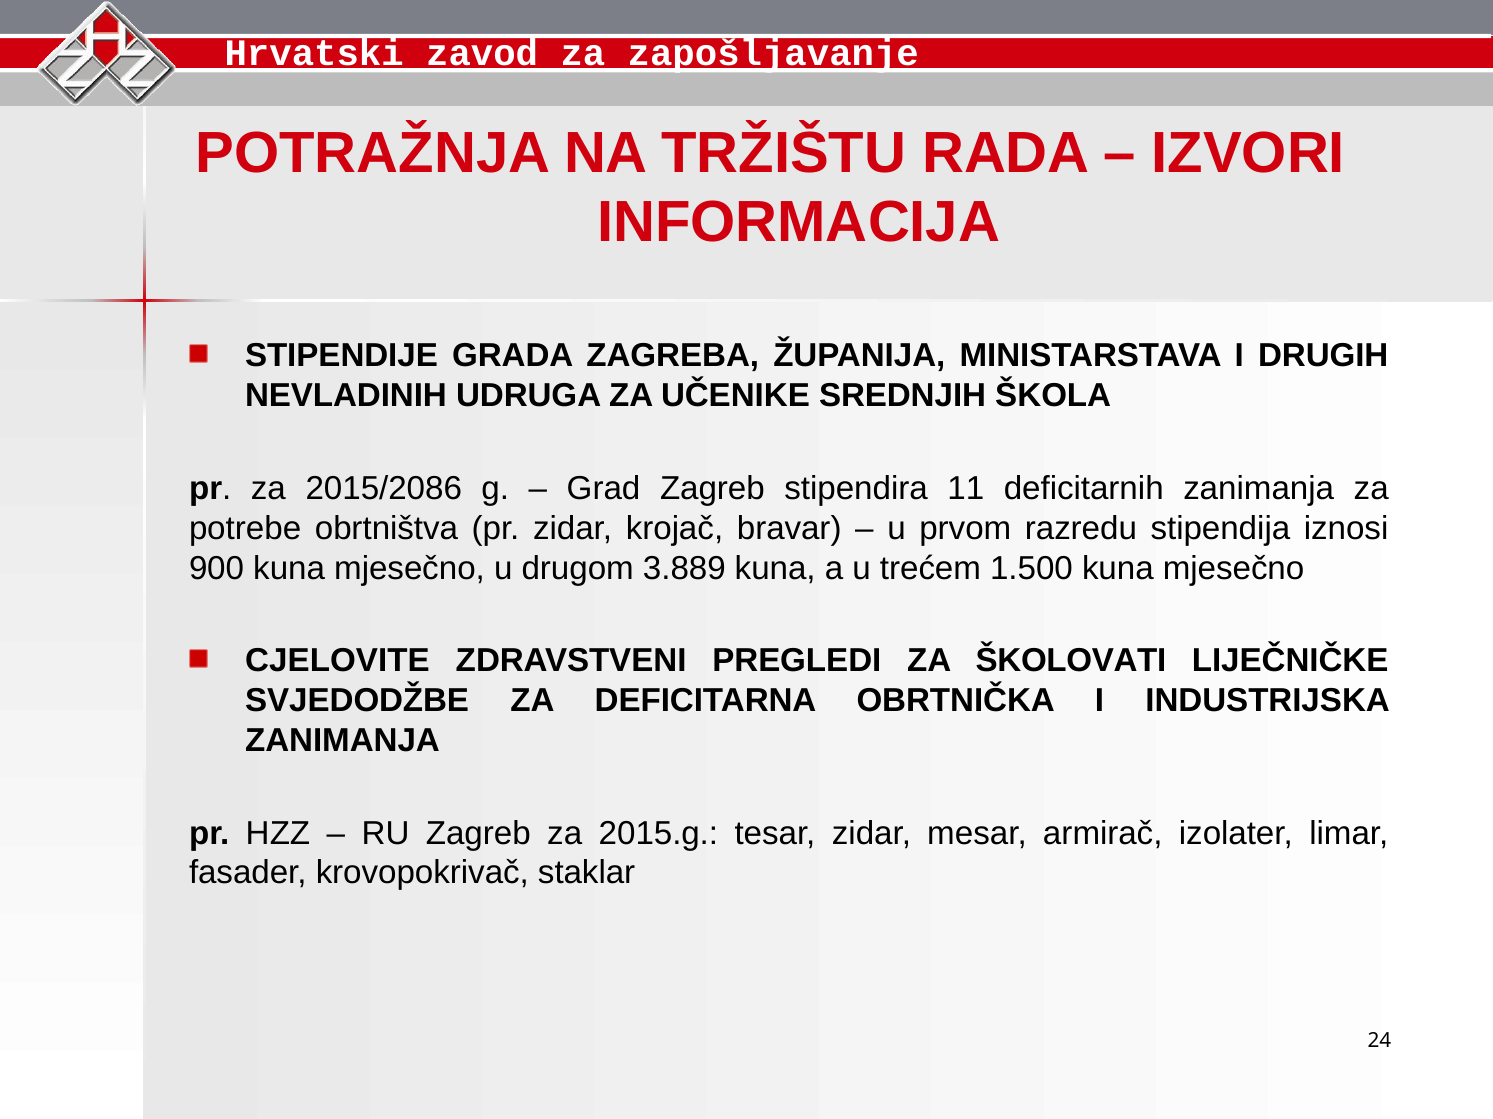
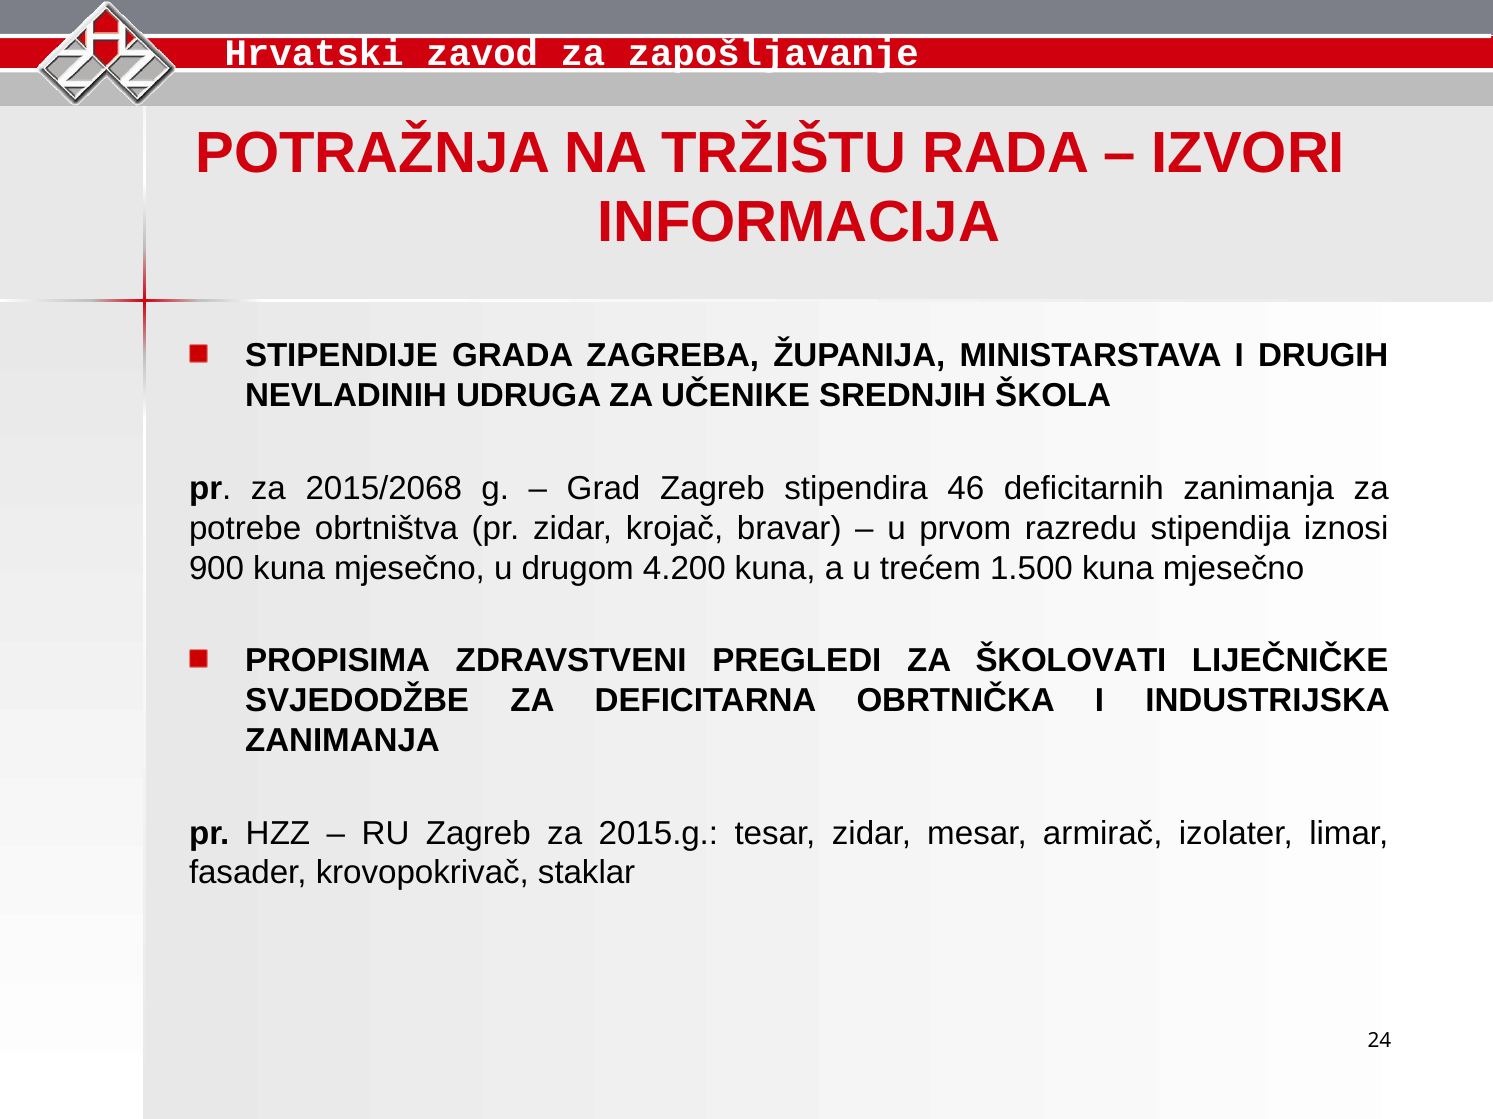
2015/2086: 2015/2086 -> 2015/2068 (384, 489)
11: 11 -> 46 (966, 489)
3.889: 3.889 -> 4.200 (684, 569)
CJELOVITE: CJELOVITE -> PROPISIMA (338, 661)
